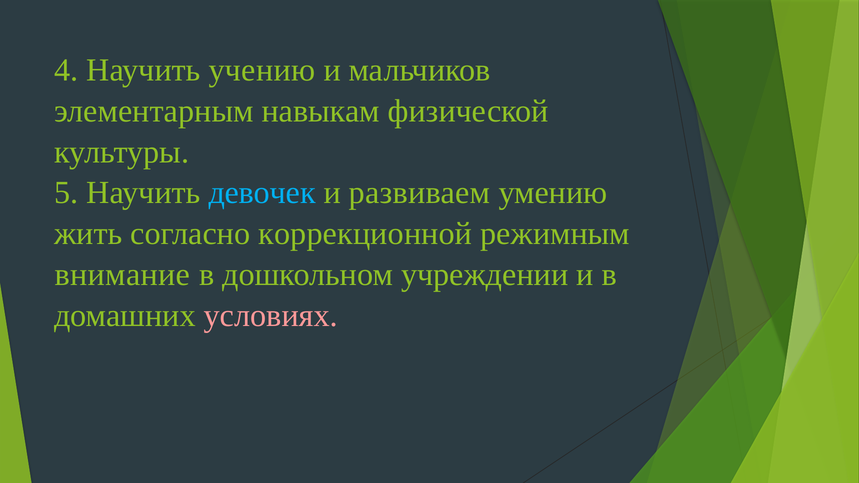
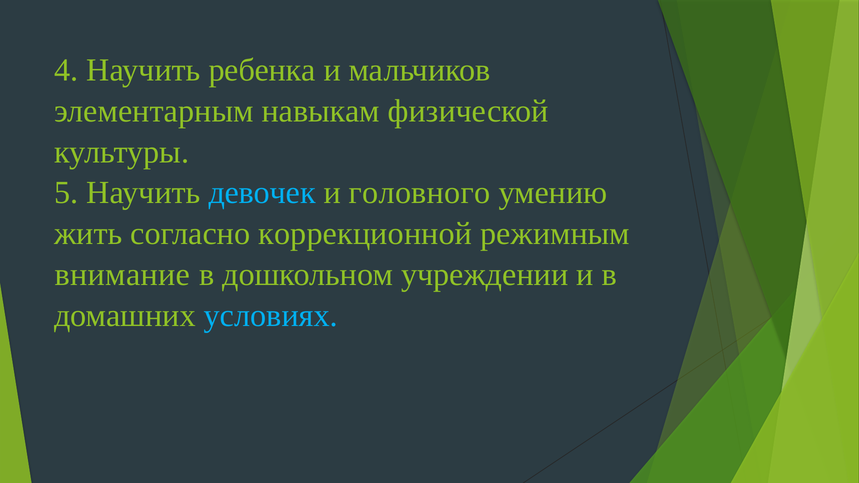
учению: учению -> ребенка (262, 70)
развиваем: развиваем -> головного (420, 193)
условиях colour: pink -> light blue (271, 316)
